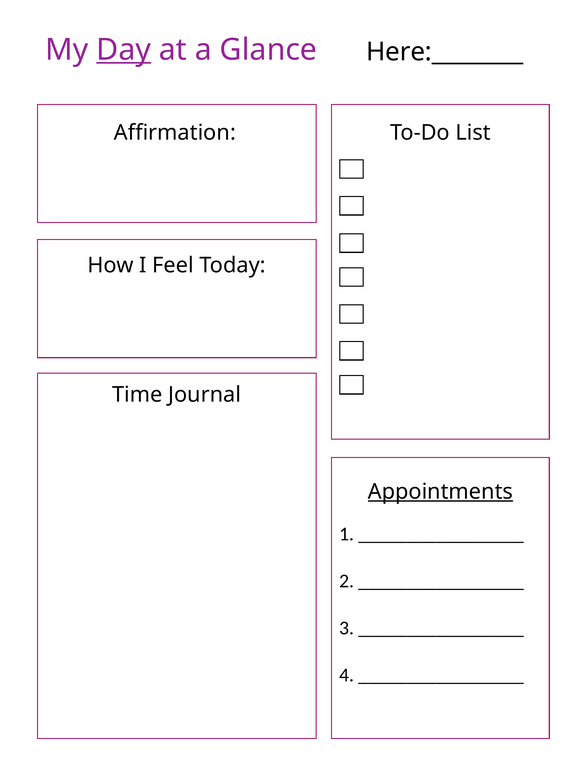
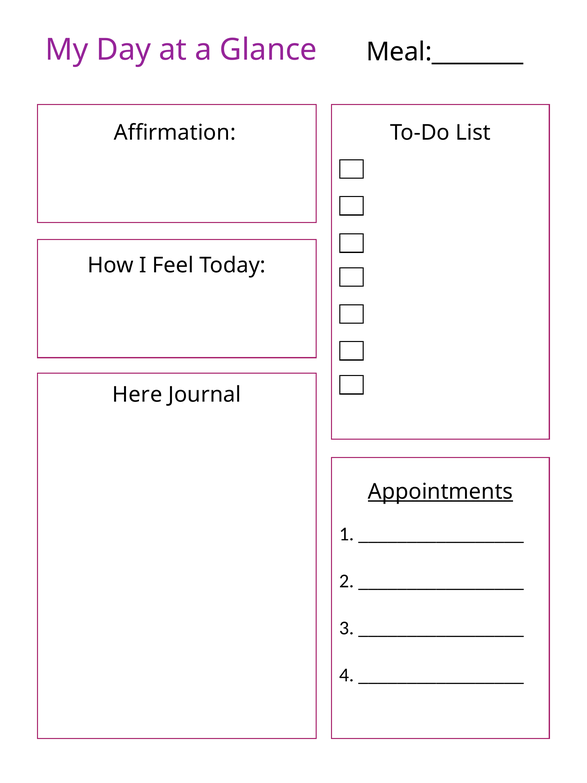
Day underline: present -> none (124, 50)
Here:________: Here:________ -> Meal:________ (445, 52)
Time: Time -> Here (137, 394)
